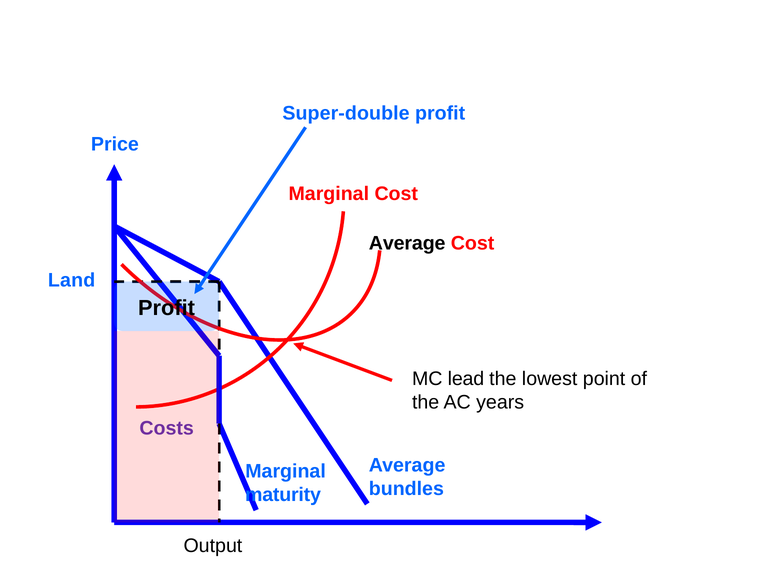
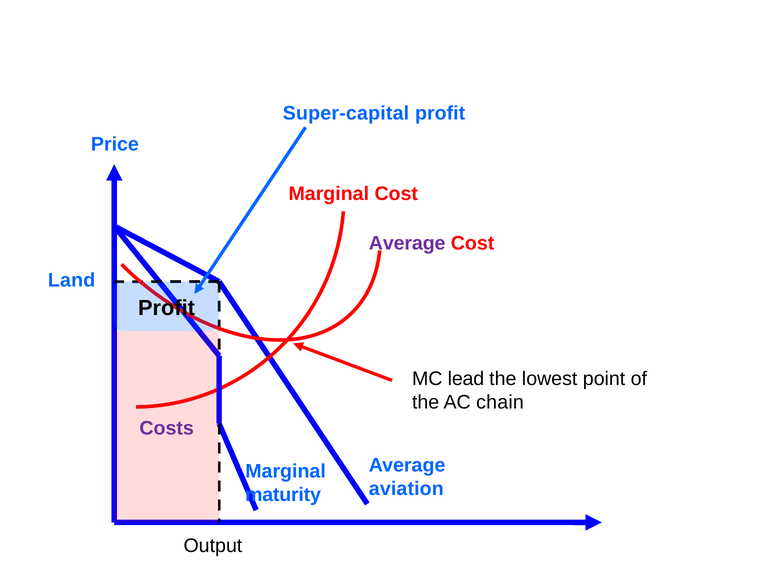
Super-double: Super-double -> Super-capital (346, 113)
Average colour: black -> purple (407, 243)
years: years -> chain (500, 402)
bundles: bundles -> aviation (406, 489)
